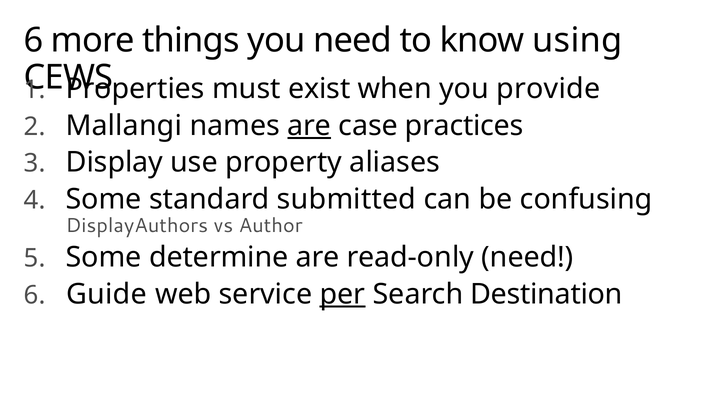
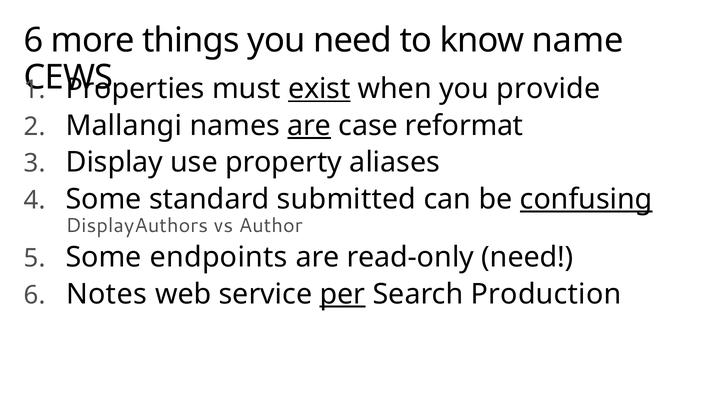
using: using -> name (578, 40)
exist underline: none -> present (319, 89)
practices: practices -> reformat (464, 126)
confusing underline: none -> present (586, 199)
determine: determine -> endpoints (219, 257)
Guide: Guide -> Notes (107, 294)
Destination: Destination -> Production (546, 294)
